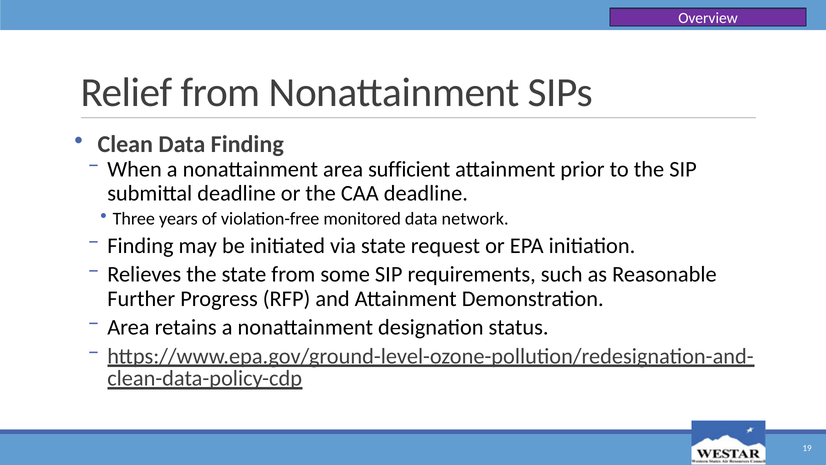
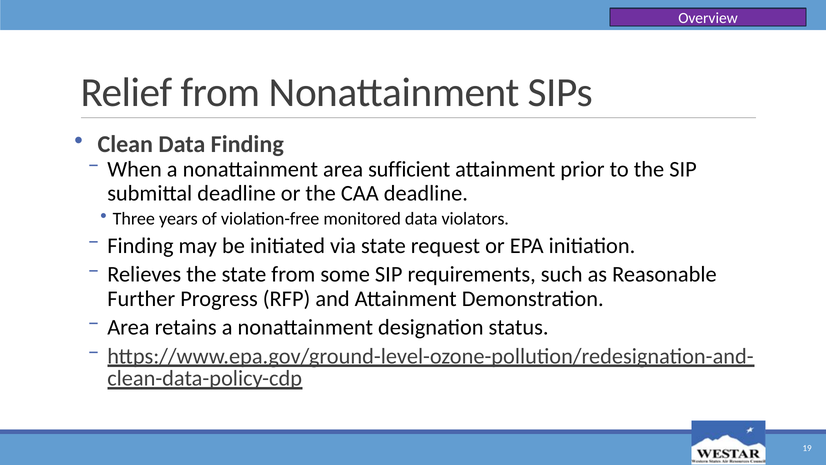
network: network -> violators (475, 219)
